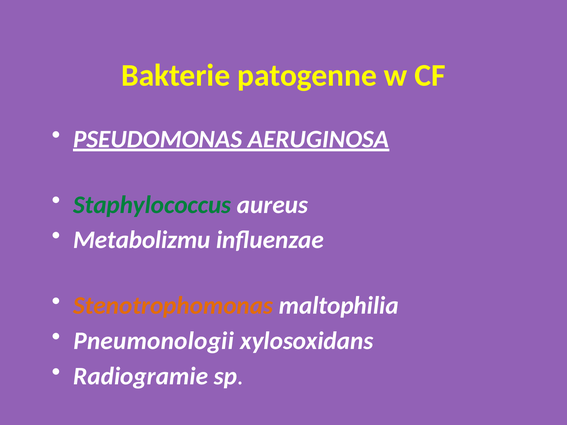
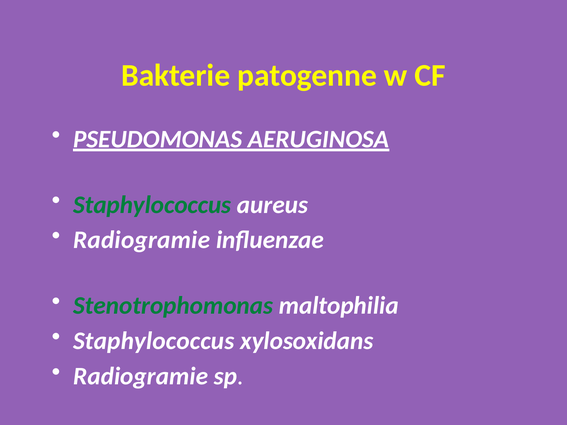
Metabolizmu: Metabolizmu -> Radiogramie (142, 240)
Stenotrophomonas colour: orange -> green (173, 306)
Pneumonologii: Pneumonologii -> Staphylococcus (154, 341)
